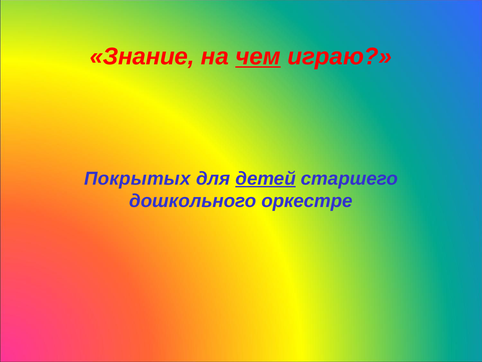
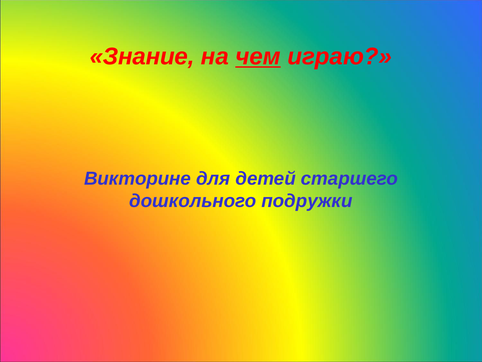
Покрытых: Покрытых -> Викторине (138, 178)
детей underline: present -> none (266, 178)
оркестре: оркестре -> подружки (307, 201)
